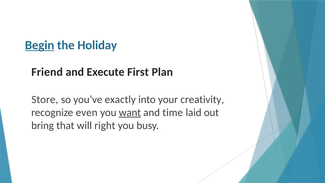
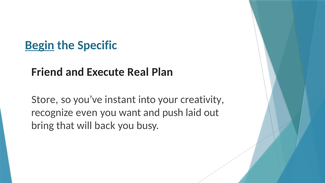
Holiday: Holiday -> Specific (97, 45)
First: First -> Real (138, 72)
exactly: exactly -> instant (120, 99)
want underline: present -> none (130, 112)
time: time -> push (173, 112)
right: right -> back (105, 125)
